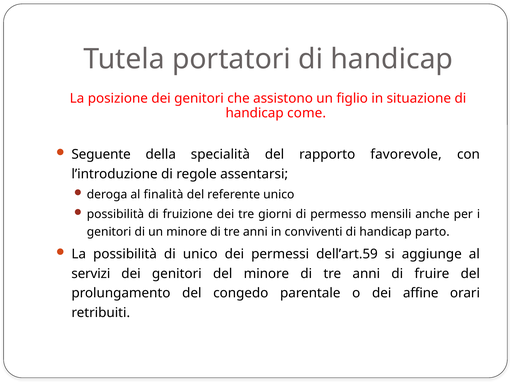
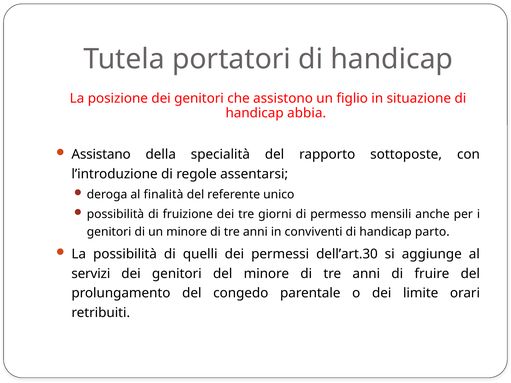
come: come -> abbia (307, 113)
Seguente: Seguente -> Assistano (101, 155)
favorevole: favorevole -> sottoposte (406, 155)
di unico: unico -> quelli (200, 254)
dell’art.59: dell’art.59 -> dell’art.30 (347, 254)
affine: affine -> limite (421, 293)
